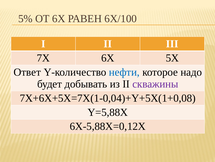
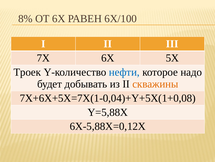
5%: 5% -> 8% (25, 19)
Ответ: Ответ -> Троек (27, 72)
скважины colour: purple -> orange (155, 84)
